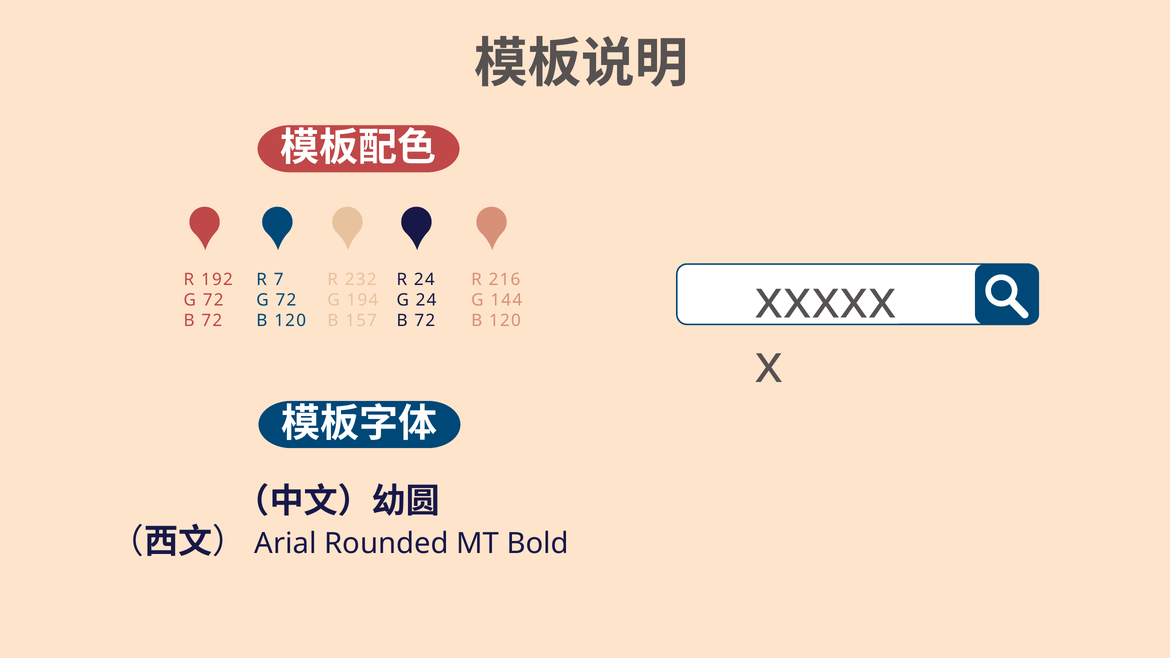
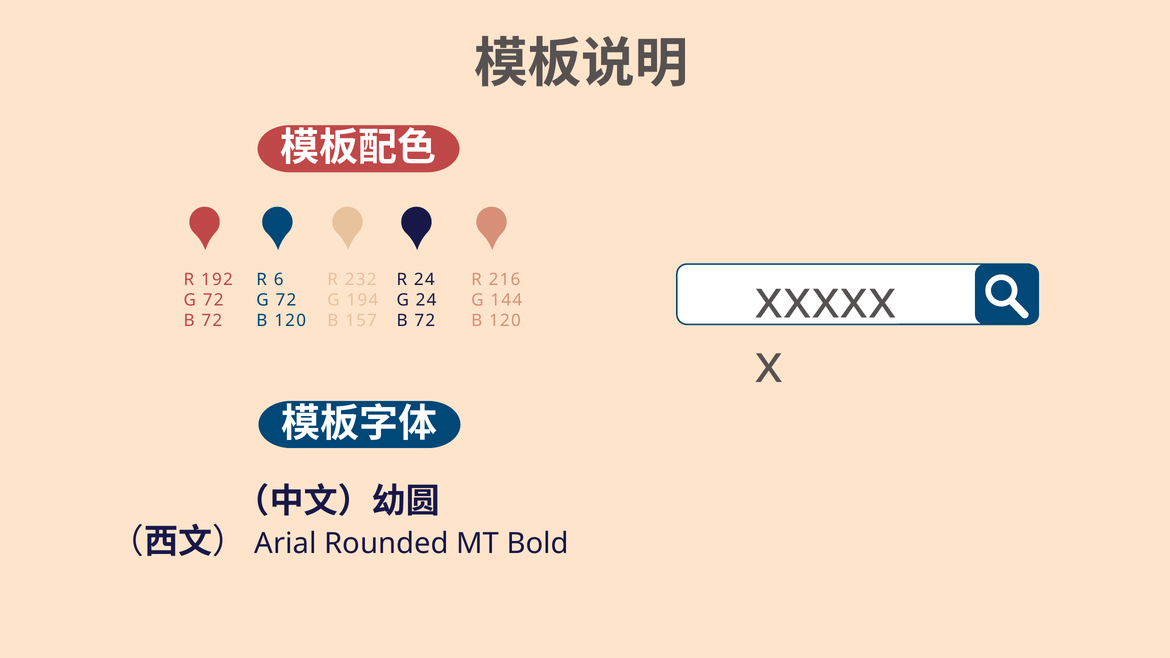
7: 7 -> 6 (279, 280)
